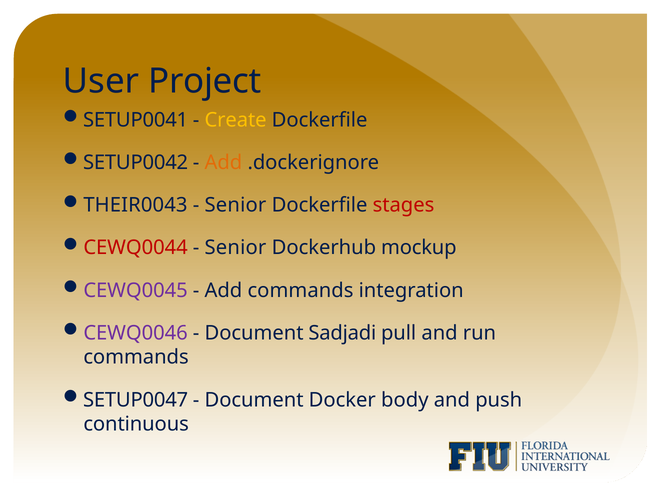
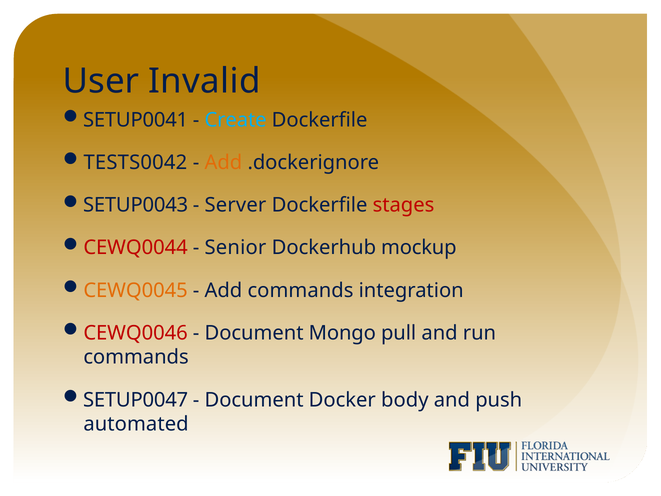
Project: Project -> Invalid (204, 81)
Create colour: yellow -> light blue (236, 120)
SETUP0042: SETUP0042 -> TESTS0042 (135, 162)
THEIR0043: THEIR0043 -> SETUP0043 (136, 205)
Senior: Senior -> Server (235, 205)
CEWQ0045 colour: purple -> orange (136, 290)
CEWQ0046 colour: purple -> red (136, 333)
Sadjadi: Sadjadi -> Mongo (342, 333)
continuous: continuous -> automated (136, 424)
